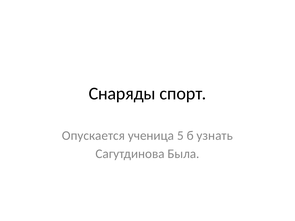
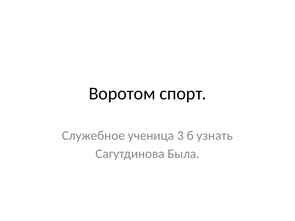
Снаряды: Снаряды -> Воротом (122, 94)
Опускается: Опускается -> Служебное (93, 136)
5: 5 -> 3 (180, 136)
